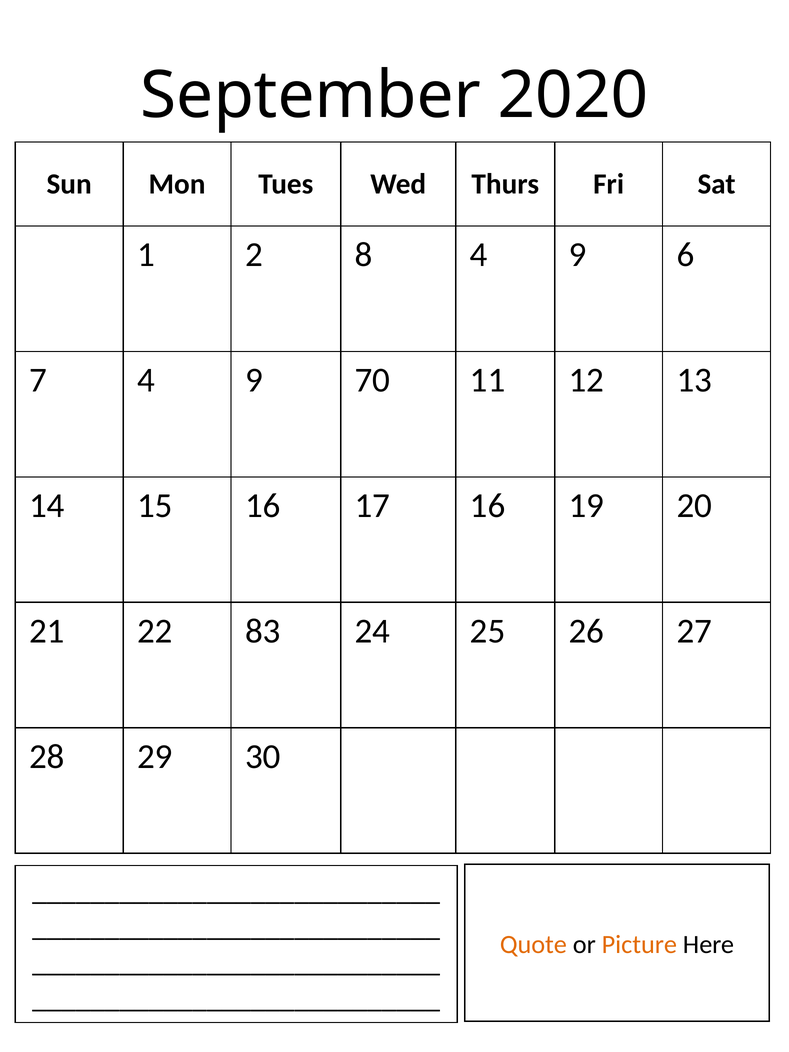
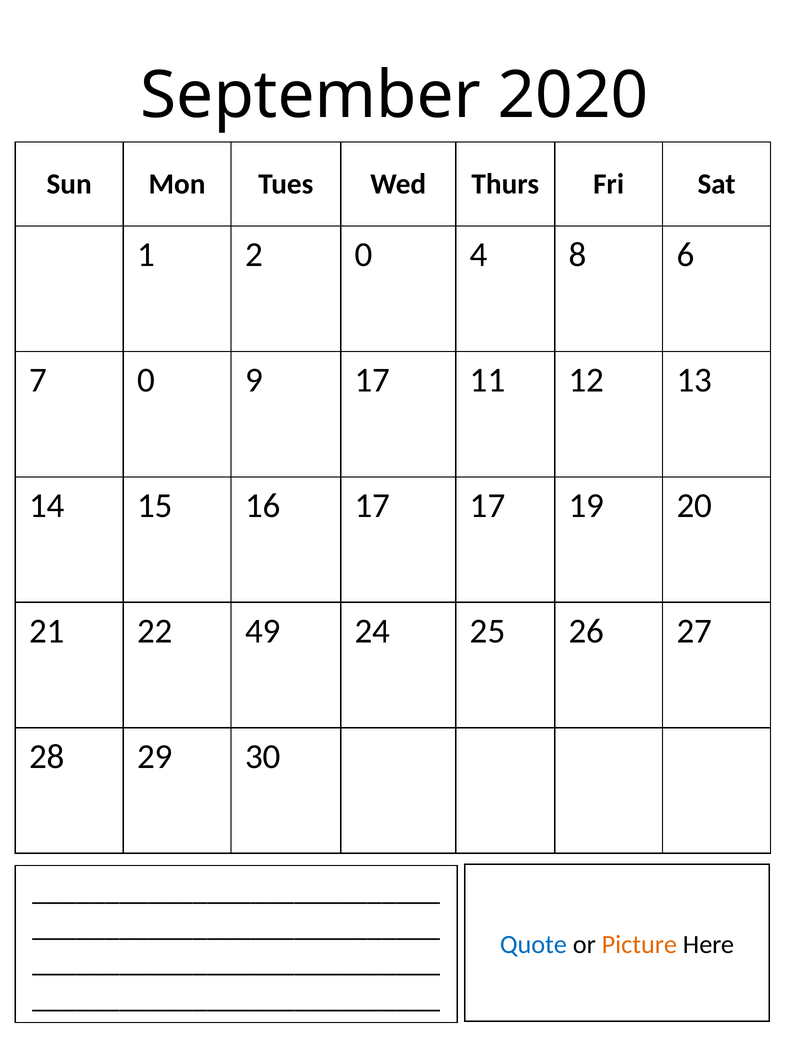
2 8: 8 -> 0 (364, 255)
9: 9 -> 8 (578, 255)
7 4: 4 -> 0 (146, 380)
9 70: 70 -> 17 (372, 380)
17 16: 16 -> 17 (488, 506)
83: 83 -> 49 (263, 631)
Quote colour: orange -> blue (533, 945)
